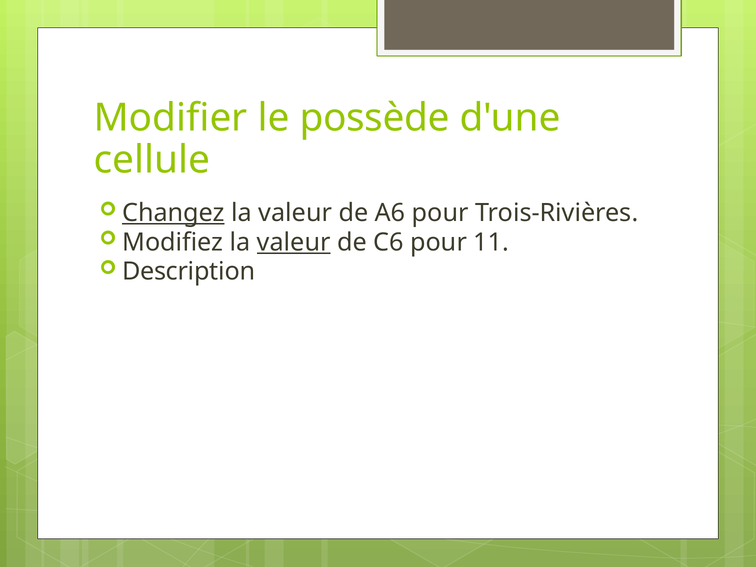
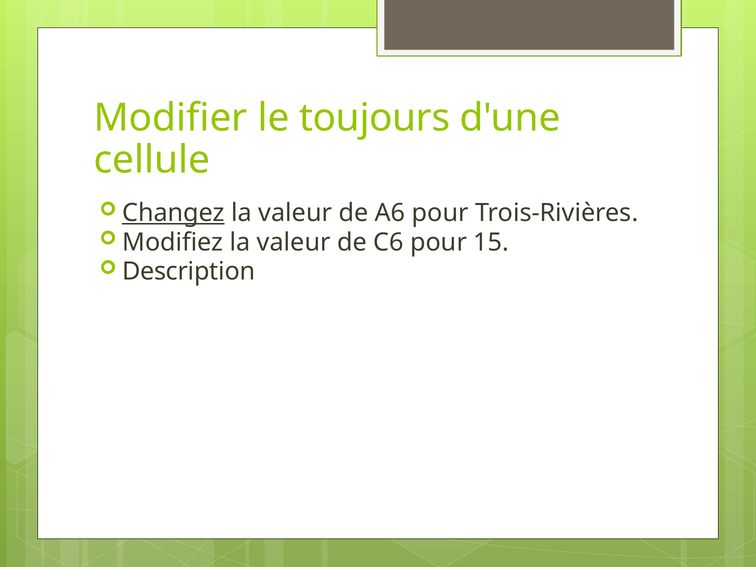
possède: possède -> toujours (375, 118)
valeur underline: present -> none (294, 242)
11: 11 -> 15 (491, 242)
